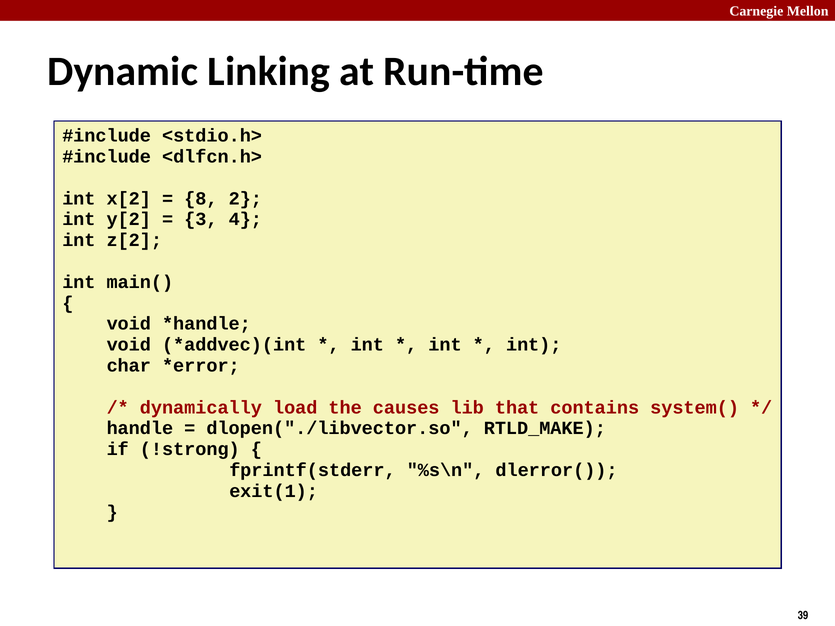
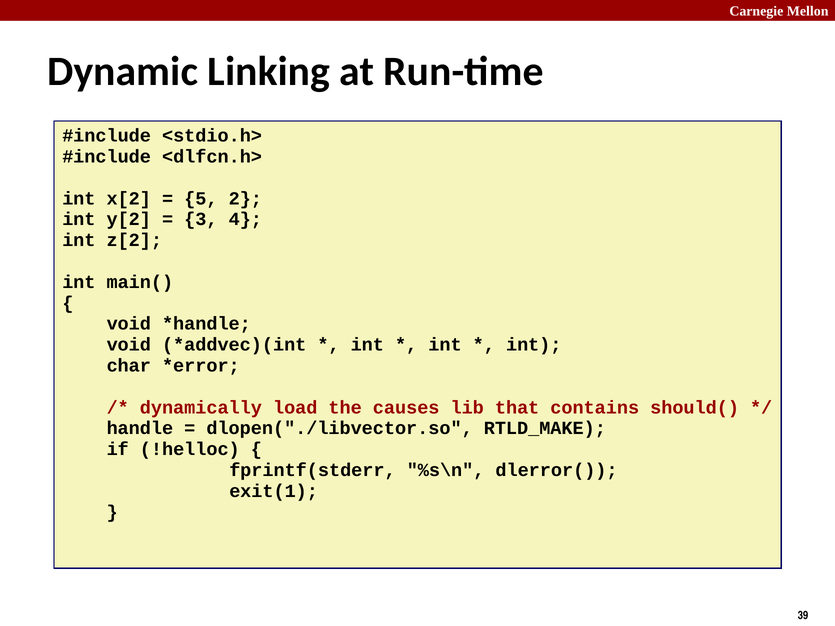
8: 8 -> 5 (201, 198)
system(: system( -> should( (695, 408)
!strong: !strong -> !helloc (190, 449)
